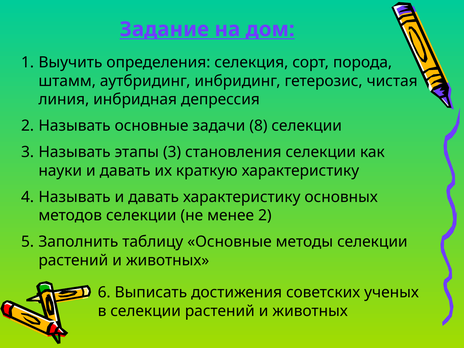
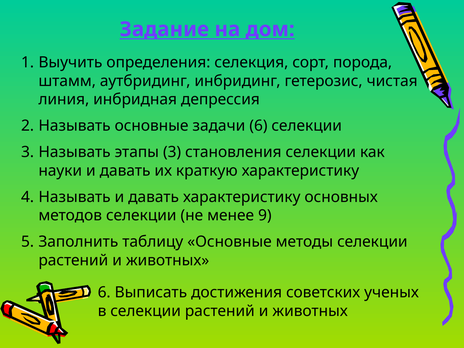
задачи 8: 8 -> 6 (258, 126)
менее 2: 2 -> 9 (265, 216)
